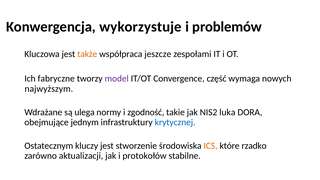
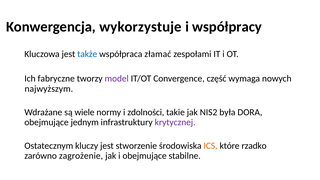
problemów: problemów -> współpracy (227, 27)
także colour: orange -> blue (87, 54)
jeszcze: jeszcze -> złamać (158, 54)
ulega: ulega -> wiele (85, 112)
zgodność: zgodność -> zdolności (146, 112)
luka: luka -> była (227, 112)
krytycznej colour: blue -> purple (175, 122)
aktualizacji: aktualizacji -> zagrożenie (81, 156)
i protokołów: protokołów -> obejmujące (145, 156)
